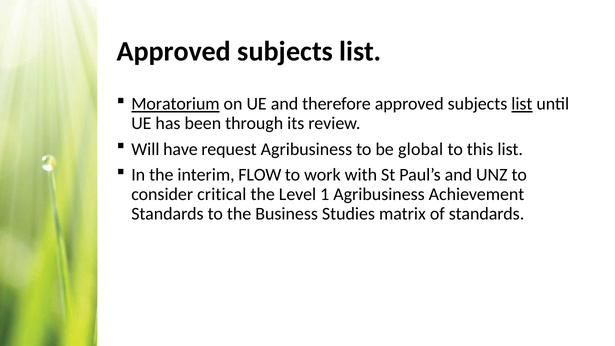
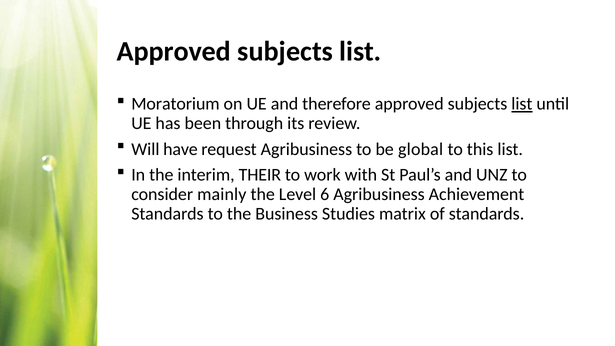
Moratorium underline: present -> none (175, 104)
FLOW: FLOW -> THEIR (260, 175)
critical: critical -> mainly (222, 194)
1: 1 -> 6 (325, 194)
